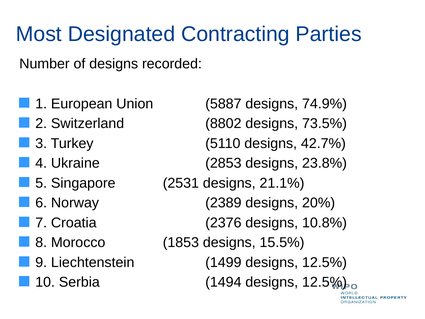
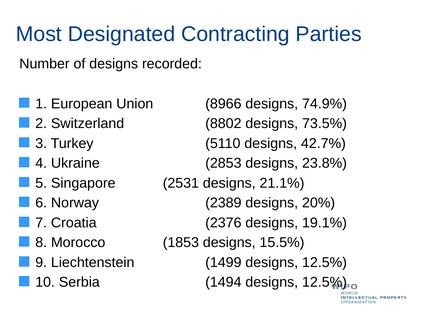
5887: 5887 -> 8966 (223, 104)
10.8%: 10.8% -> 19.1% (325, 223)
